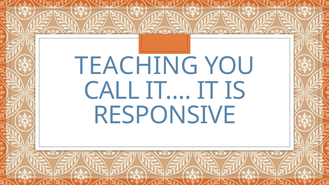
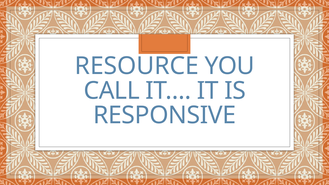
TEACHING: TEACHING -> RESOURCE (137, 66)
